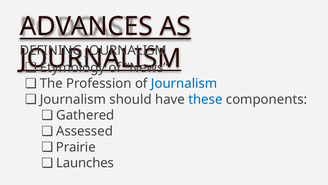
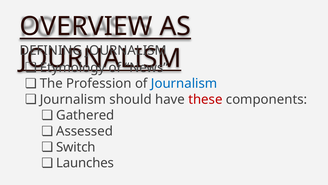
ADVANCES: ADVANCES -> OVERVIEW (86, 26)
these colour: blue -> red (205, 99)
Prairie: Prairie -> Switch (76, 147)
